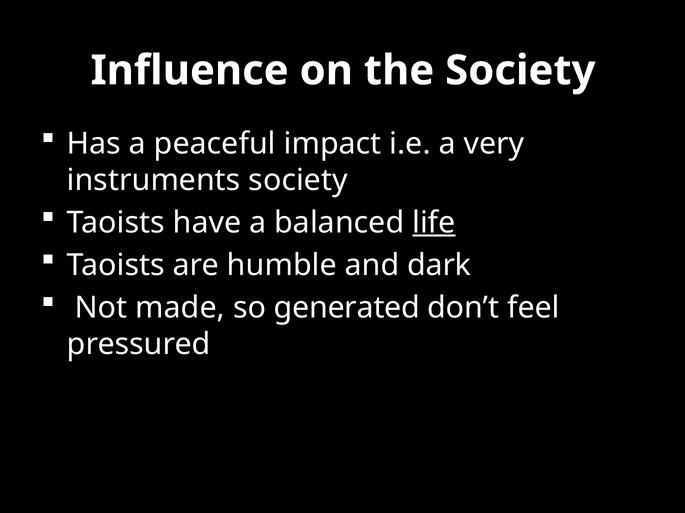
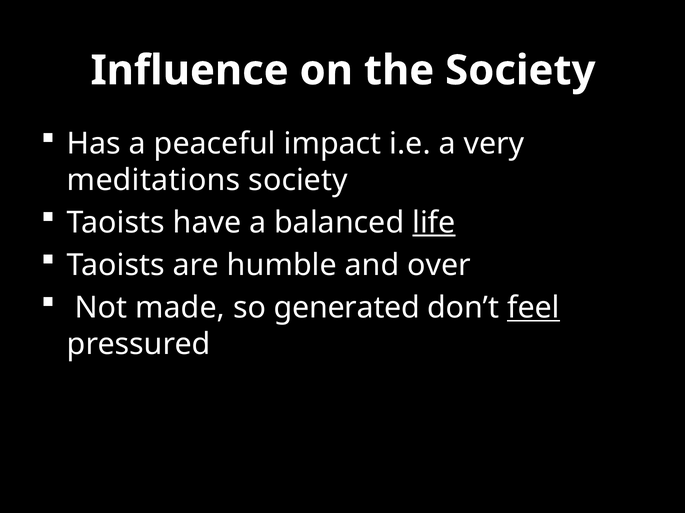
instruments: instruments -> meditations (154, 180)
dark: dark -> over (439, 266)
feel underline: none -> present (533, 308)
